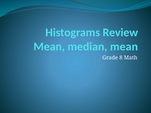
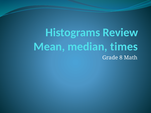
median mean: mean -> times (124, 47)
